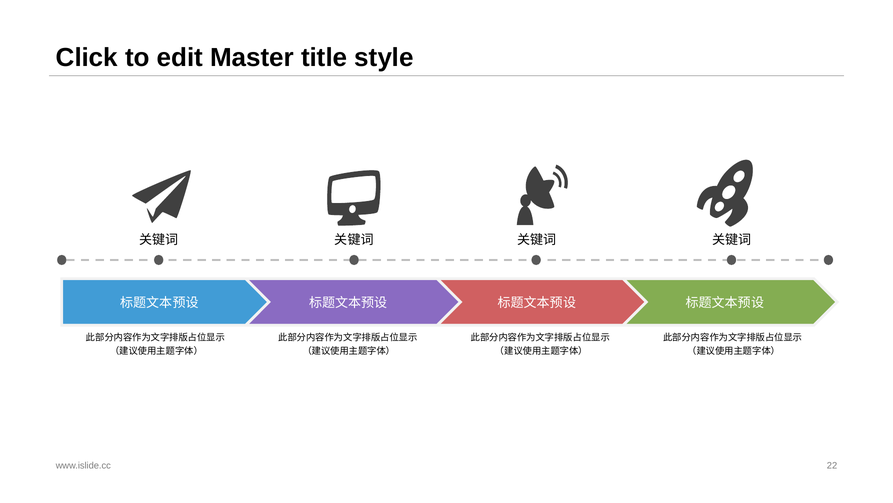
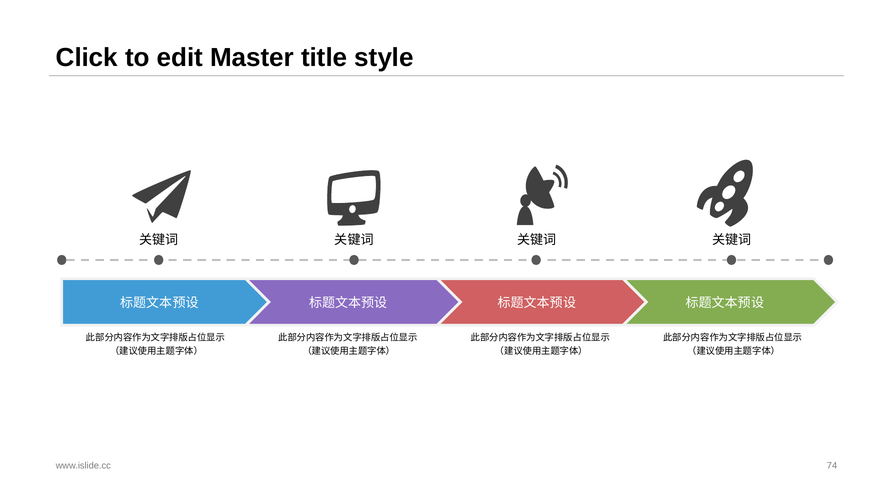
22: 22 -> 74 (832, 465)
